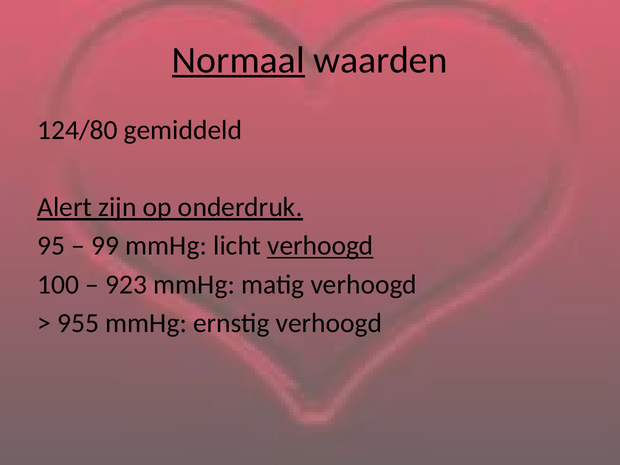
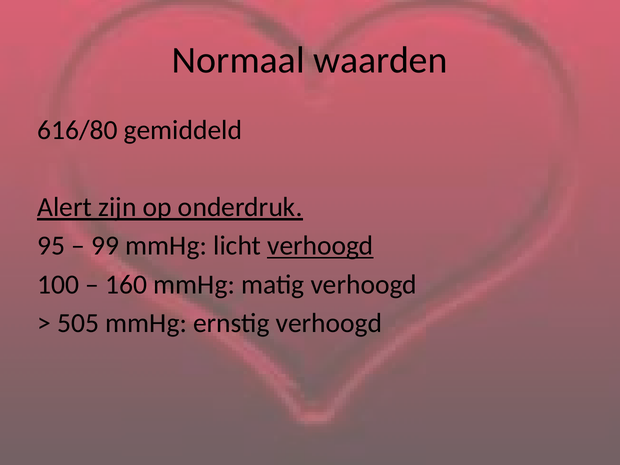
Normaal underline: present -> none (238, 60)
124/80: 124/80 -> 616/80 (77, 130)
923: 923 -> 160 (126, 284)
955: 955 -> 505 (78, 323)
